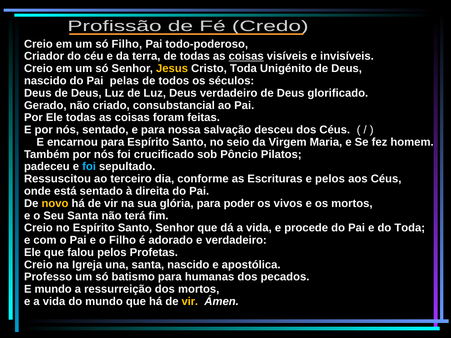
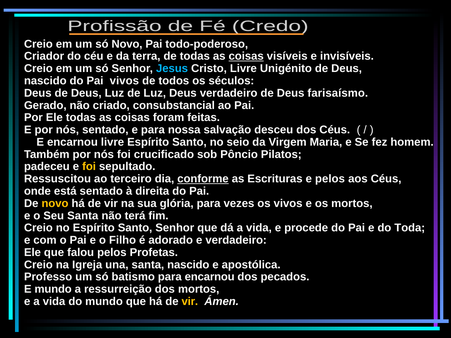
só Filho: Filho -> Novo (127, 44)
Jesus colour: yellow -> light blue (172, 69)
Cristo Toda: Toda -> Livre (243, 69)
Pai pelas: pelas -> vivos (124, 81)
glorificado: glorificado -> farisaísmo (338, 93)
encarnou para: para -> livre (112, 142)
foi colour: light blue -> yellow (89, 167)
conforme underline: none -> present (203, 179)
poder: poder -> vezes (239, 204)
para humanas: humanas -> encarnou (210, 277)
